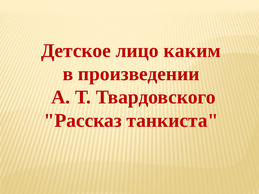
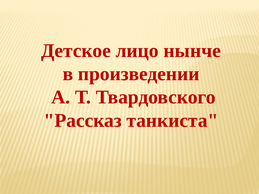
каким: каким -> нынче (192, 51)
